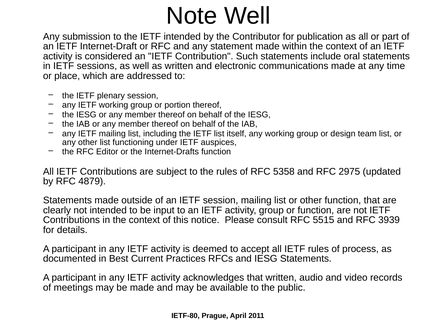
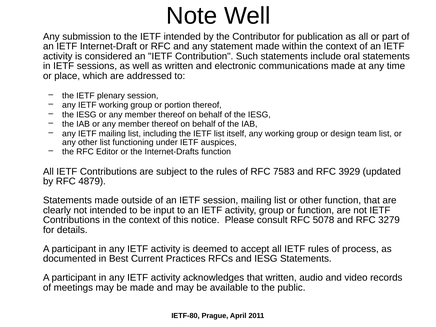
5358: 5358 -> 7583 (284, 172)
2975: 2975 -> 3929 (349, 172)
5515: 5515 -> 5078 (324, 220)
3939: 3939 -> 3279 (389, 220)
